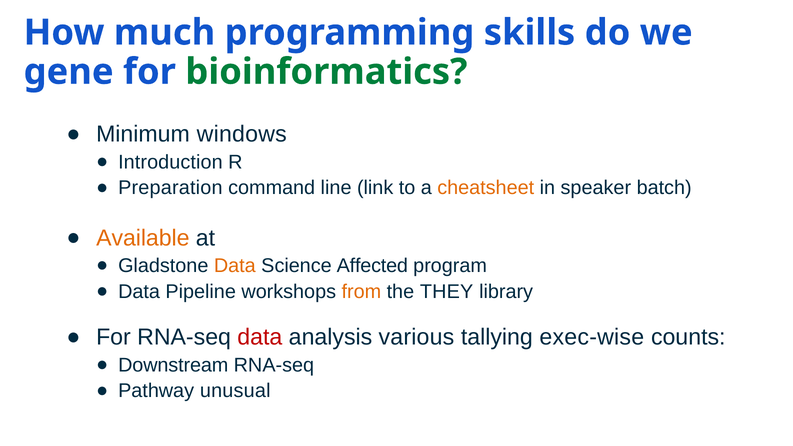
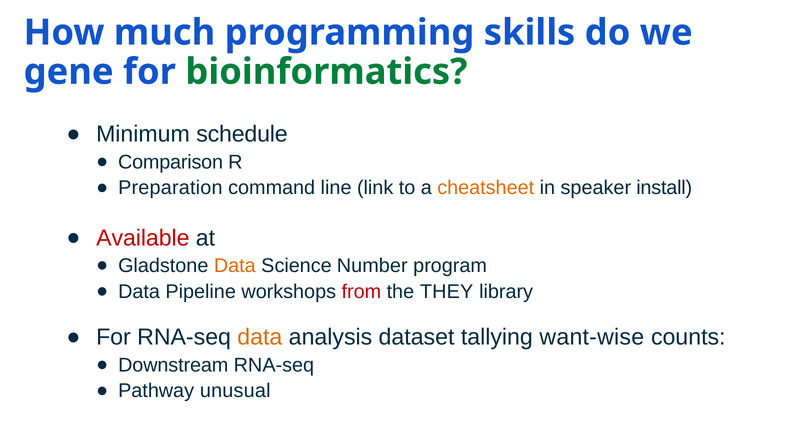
windows: windows -> schedule (242, 134)
Introduction: Introduction -> Comparison (171, 162)
batch: batch -> install (664, 188)
Available colour: orange -> red (143, 238)
Affected: Affected -> Number (372, 266)
from colour: orange -> red (361, 292)
data colour: red -> orange (260, 337)
various: various -> dataset (417, 337)
exec-wise: exec-wise -> want-wise (592, 337)
